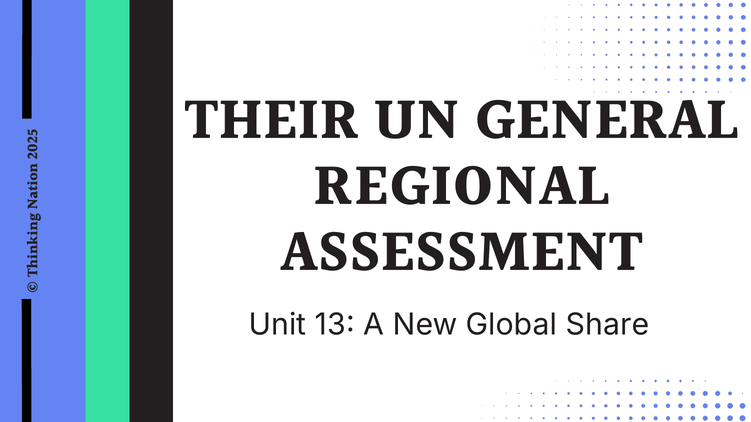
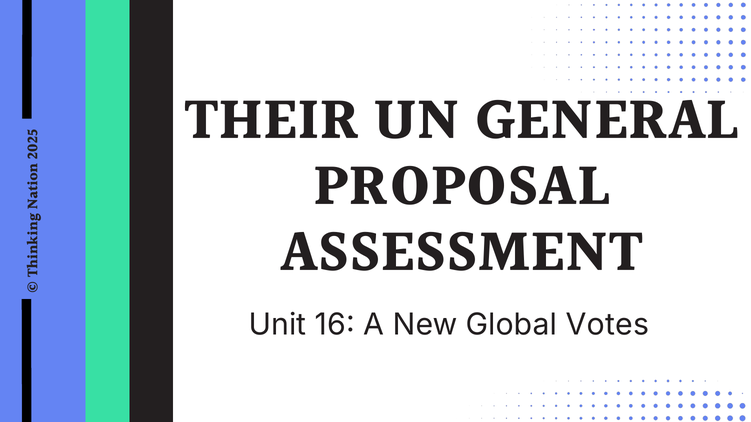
REGIONAL: REGIONAL -> PROPOSAL (462, 188)
13: 13 -> 16 (335, 325)
Share: Share -> Votes (607, 325)
